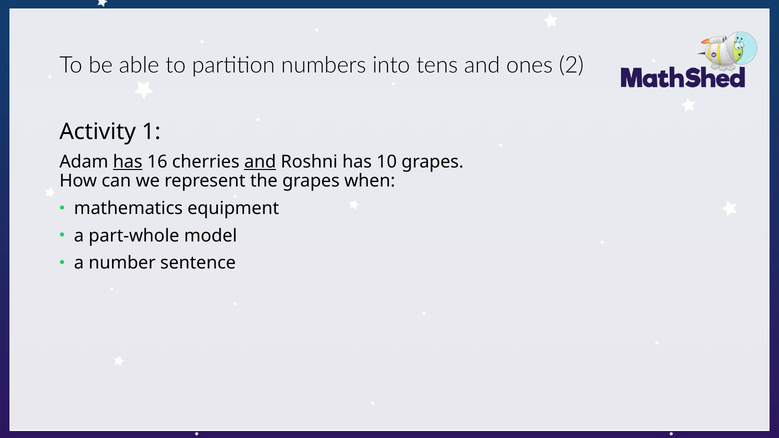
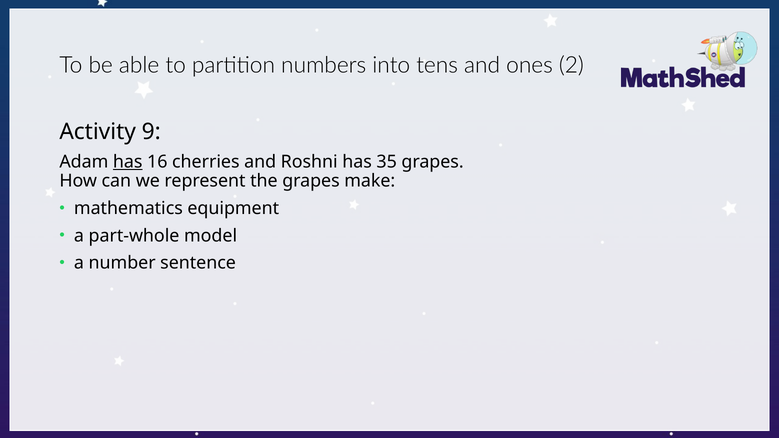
1: 1 -> 9 (151, 132)
and underline: present -> none (260, 162)
10: 10 -> 35 (387, 162)
when: when -> make (370, 181)
